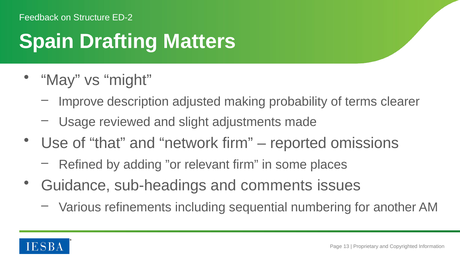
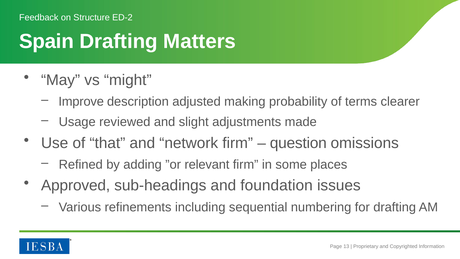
reported: reported -> question (298, 143)
Guidance: Guidance -> Approved (76, 185)
comments: comments -> foundation (277, 185)
for another: another -> drafting (395, 207)
